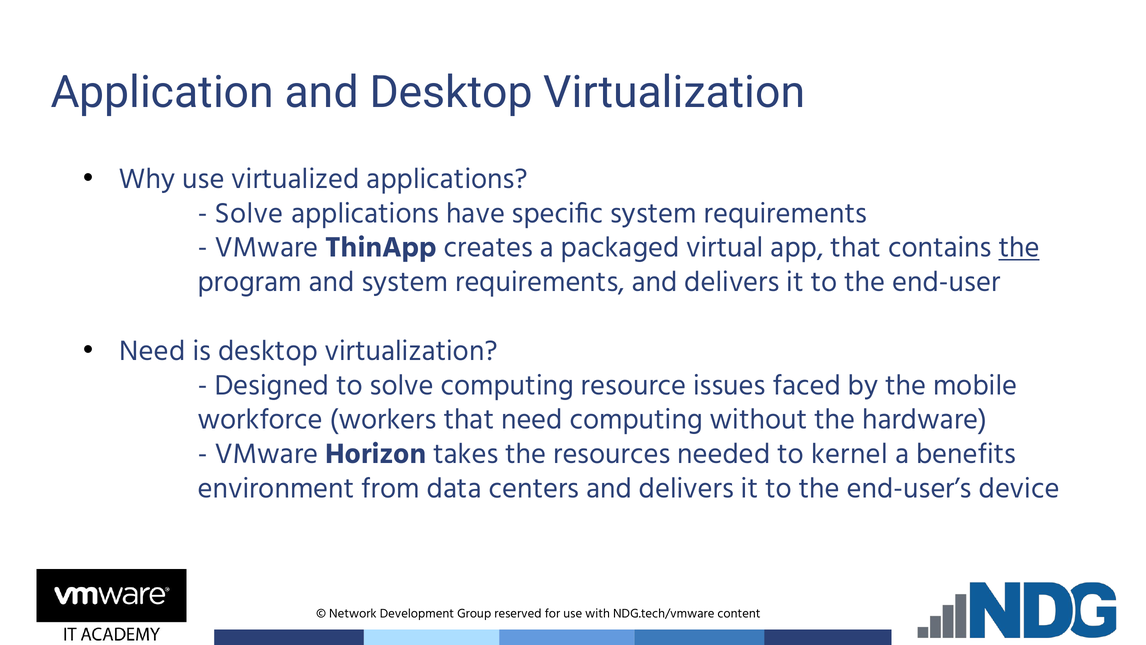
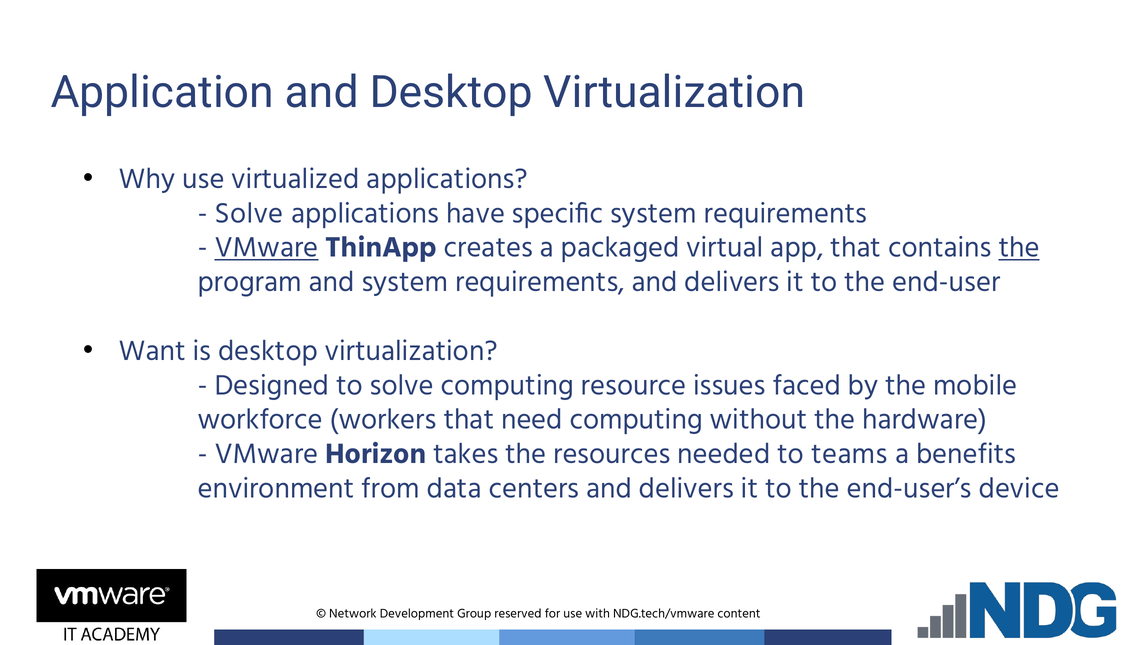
VMware underline: none -> present (266, 247)
Need: Need -> Want (152, 351)
kernel: kernel -> teams (849, 454)
